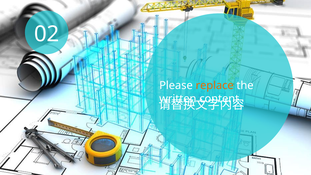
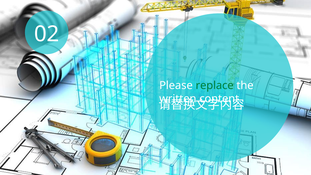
replace colour: orange -> green (215, 85)
